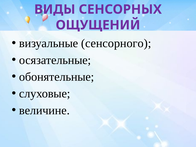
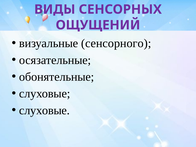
величине: величине -> слуховые (44, 110)
